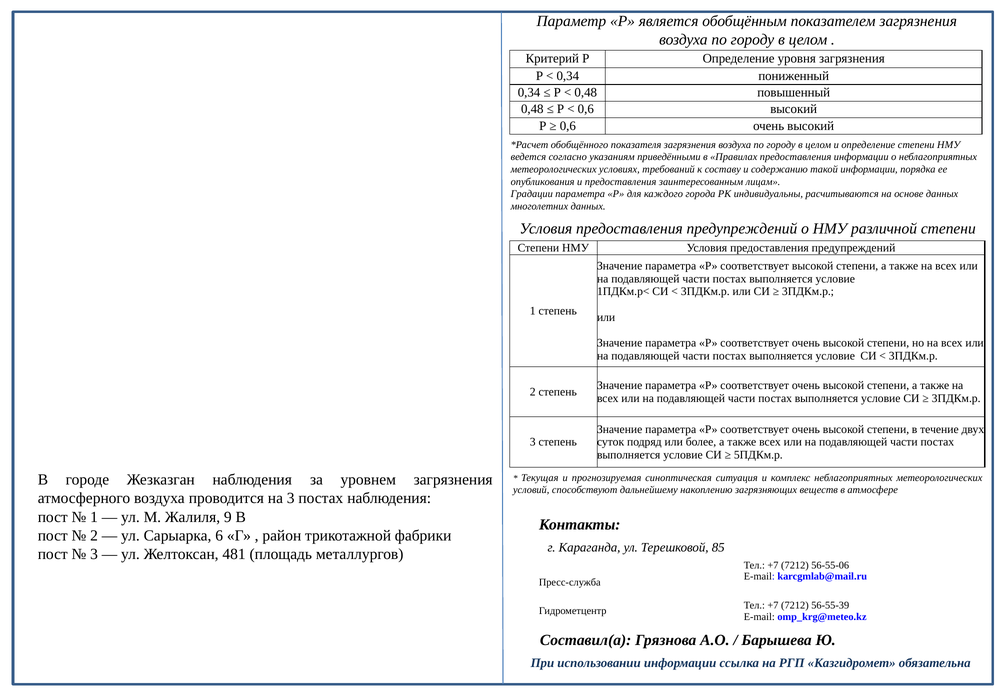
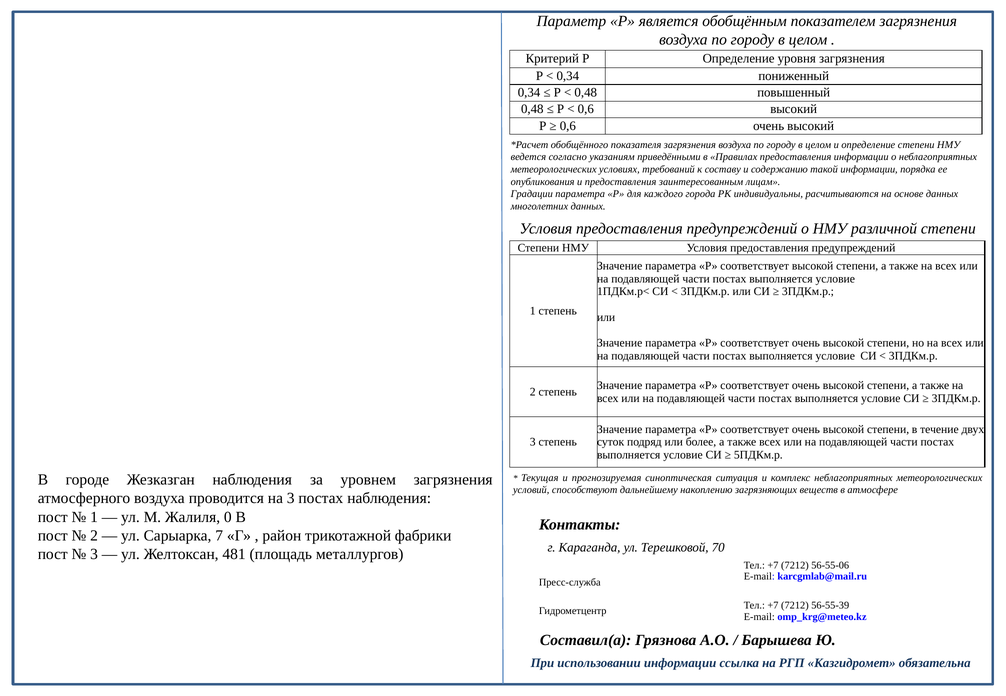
9: 9 -> 0 (228, 517)
6: 6 -> 7 (219, 536)
85: 85 -> 70 (718, 548)
